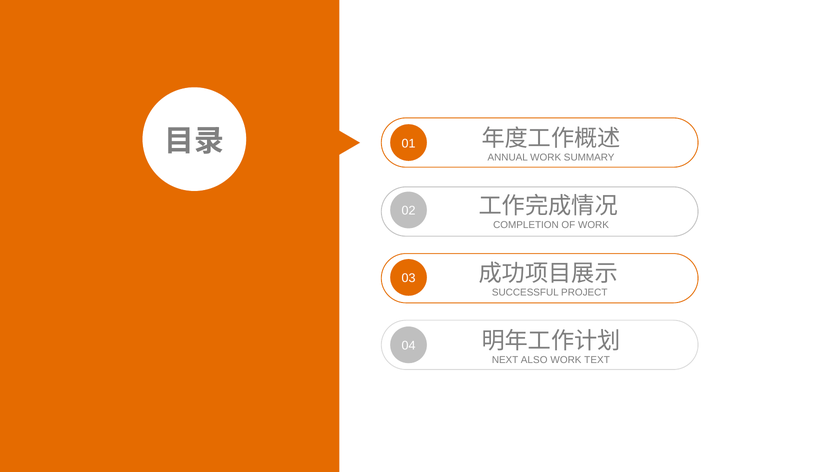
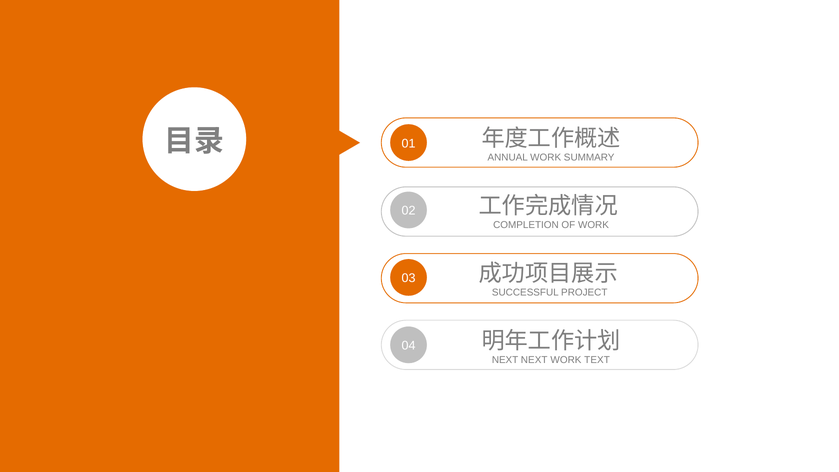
NEXT ALSO: ALSO -> NEXT (534, 360)
